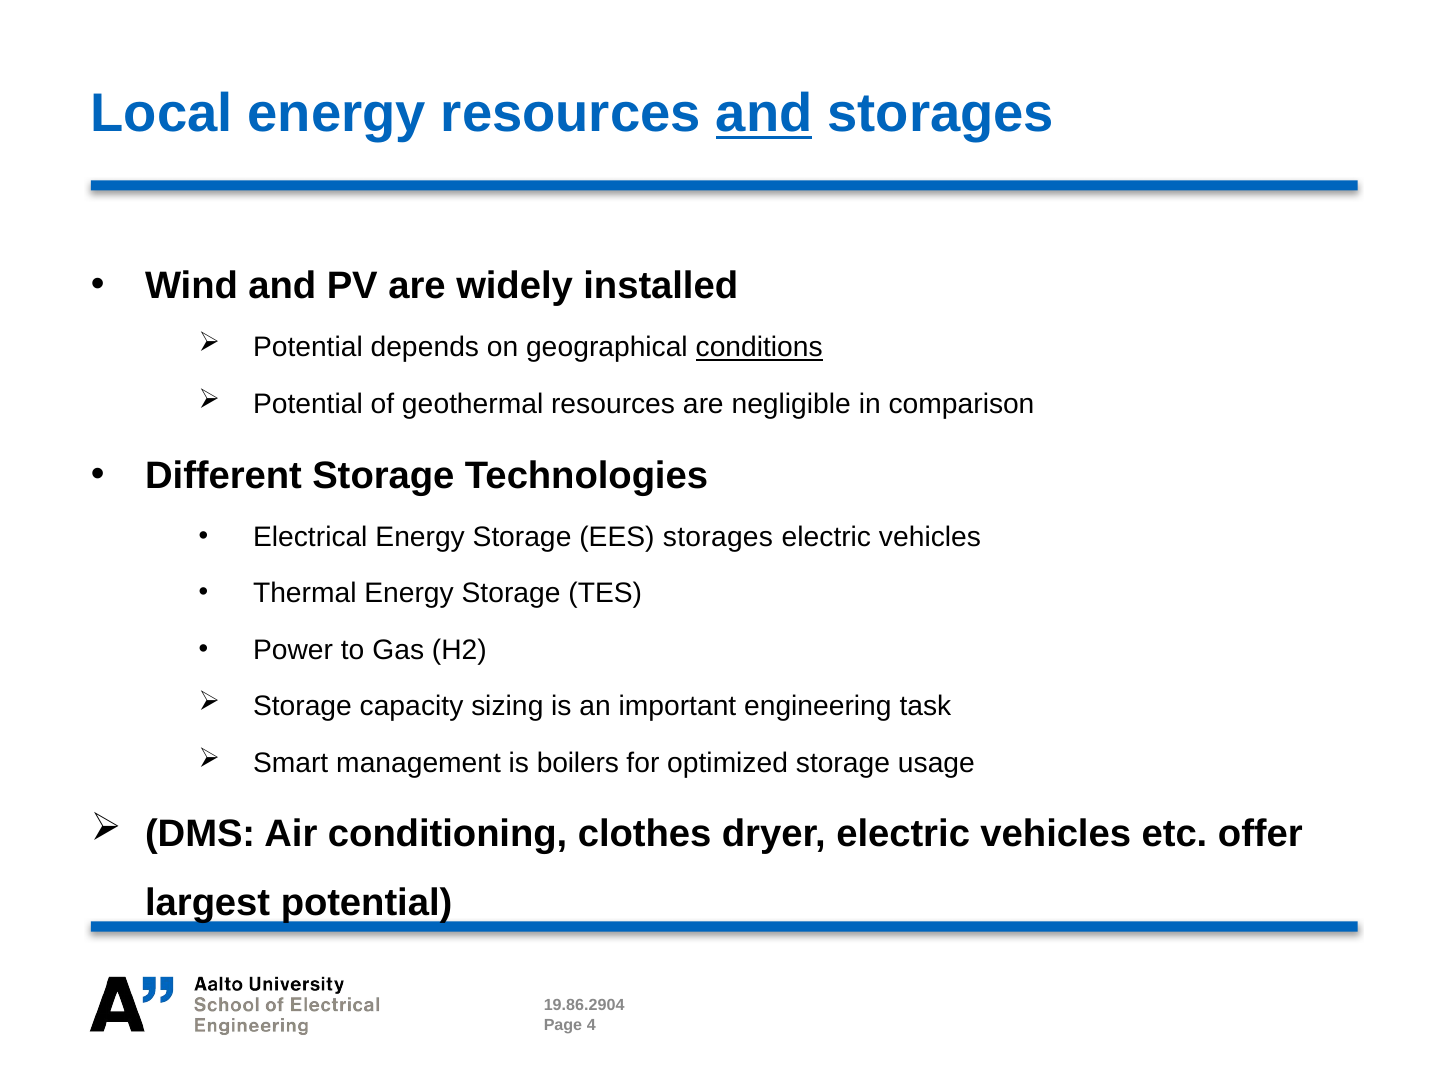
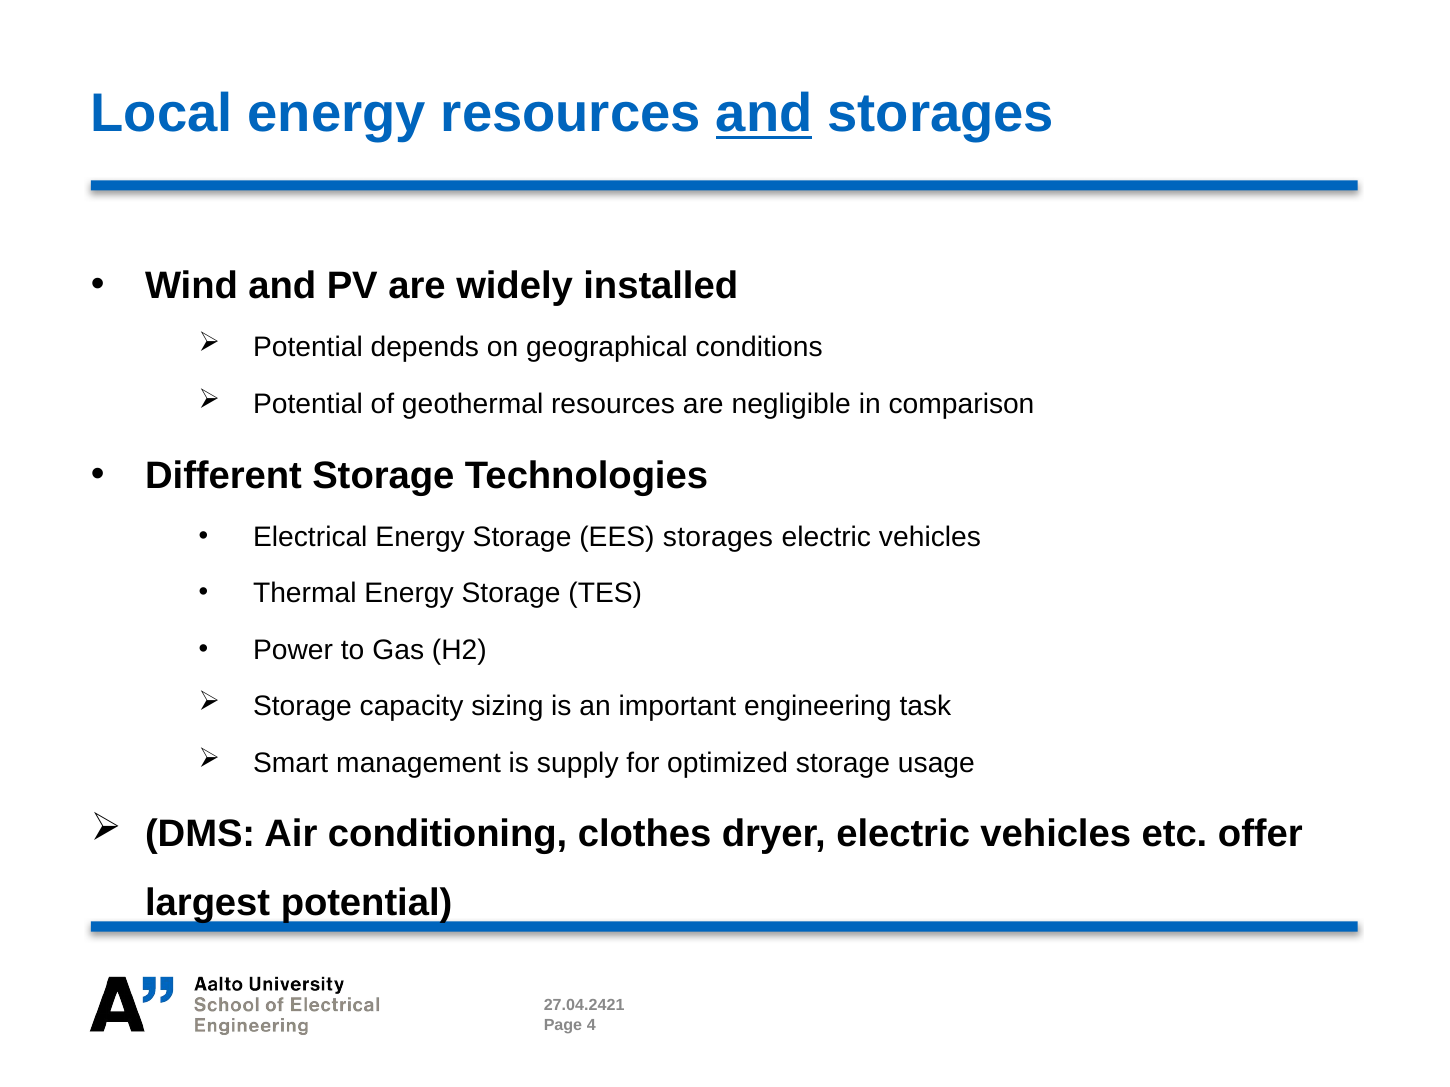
conditions underline: present -> none (759, 348)
boilers: boilers -> supply (578, 763)
19.86.2904: 19.86.2904 -> 27.04.2421 (584, 1006)
